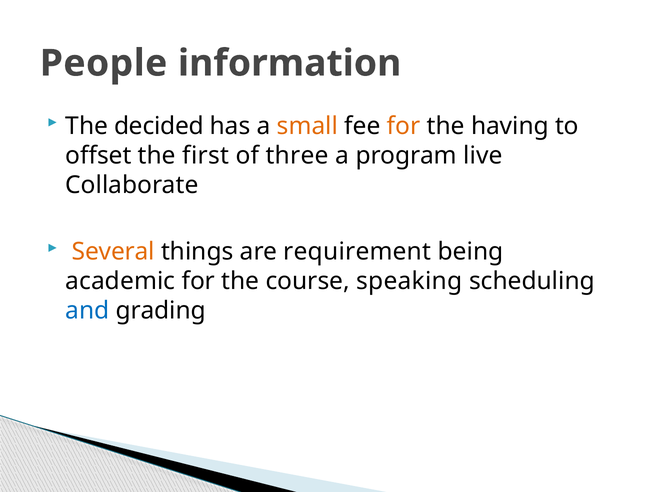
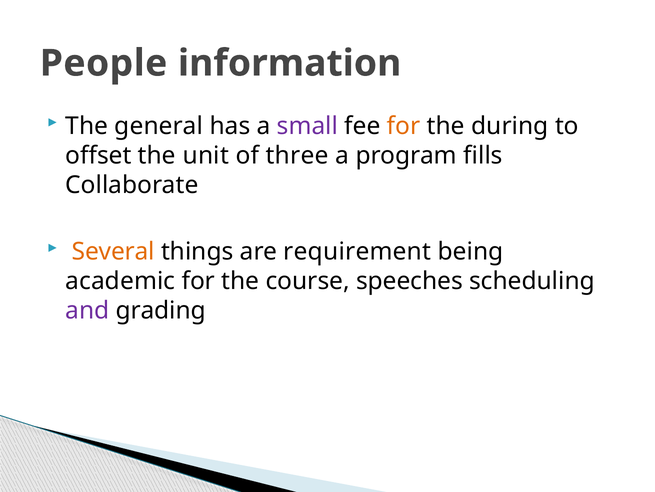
decided: decided -> general (159, 126)
small colour: orange -> purple (307, 126)
having: having -> during (510, 126)
first: first -> unit (206, 155)
live: live -> fills (483, 155)
speaking: speaking -> speeches (410, 281)
and colour: blue -> purple (87, 310)
